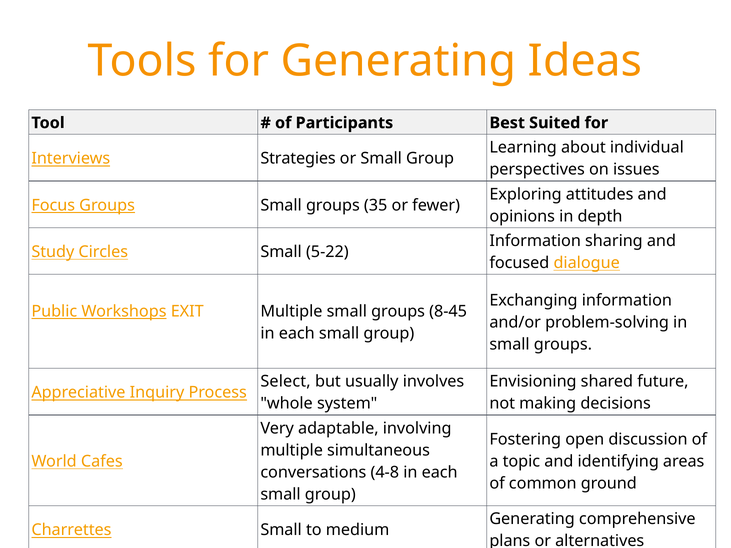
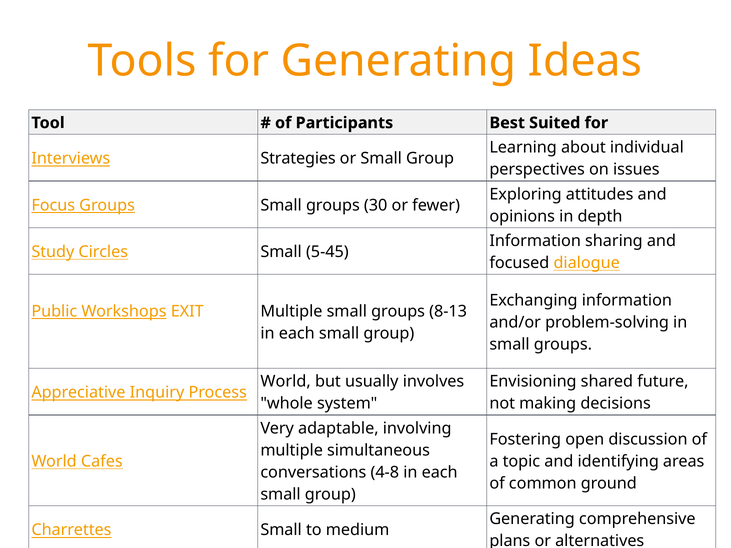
35: 35 -> 30 (376, 205)
5-22: 5-22 -> 5-45 (327, 252)
8-45: 8-45 -> 8-13 (448, 311)
Select: Select -> World (286, 382)
